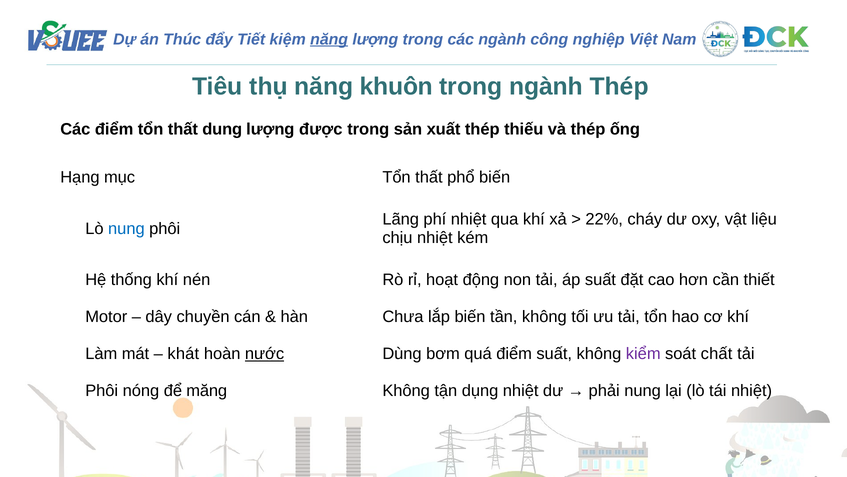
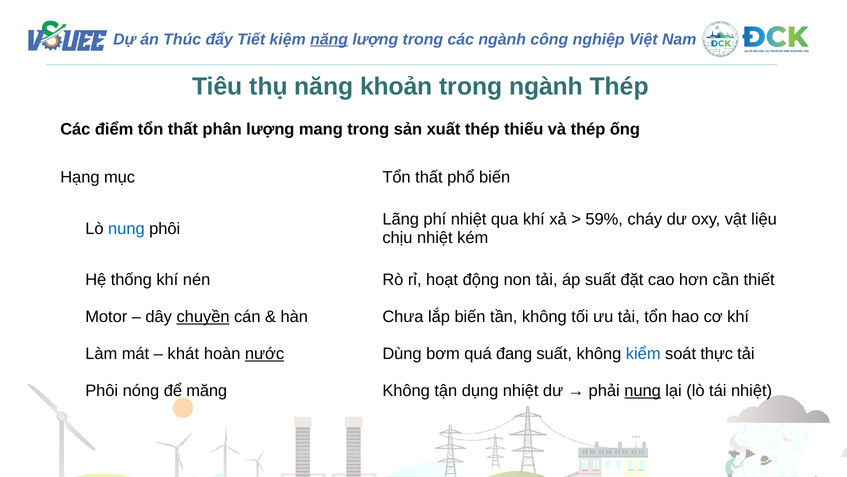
khuôn: khuôn -> khoản (396, 87)
dung: dung -> phân (222, 129)
được: được -> mang (321, 129)
22%: 22% -> 59% (604, 219)
chuyền underline: none -> present (203, 316)
quá điểm: điểm -> đang (514, 353)
kiểm colour: purple -> blue (643, 353)
chất: chất -> thực (717, 353)
nung underline: none -> present (643, 390)
